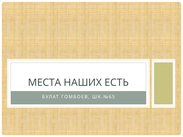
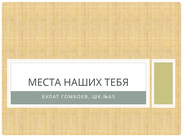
ЕСТЬ: ЕСТЬ -> ТЕБЯ (117, 83)
